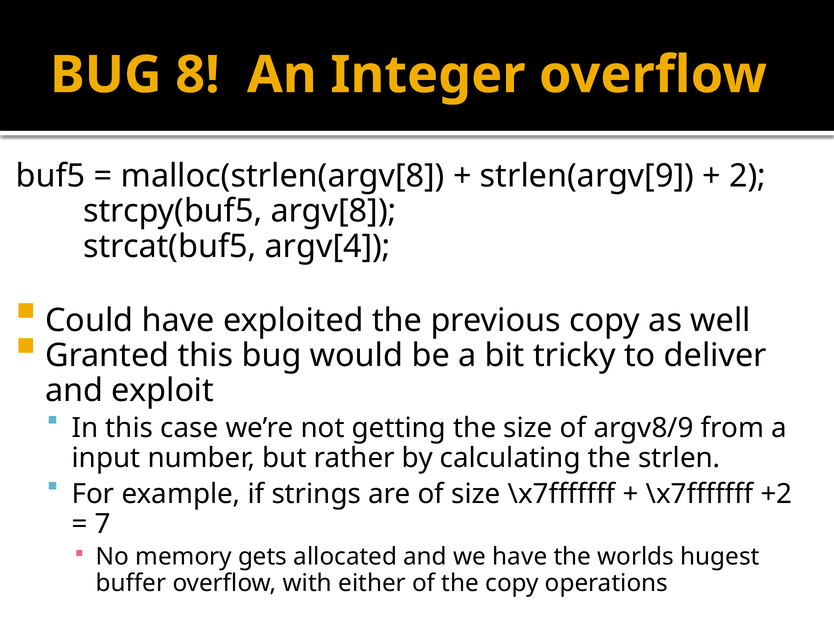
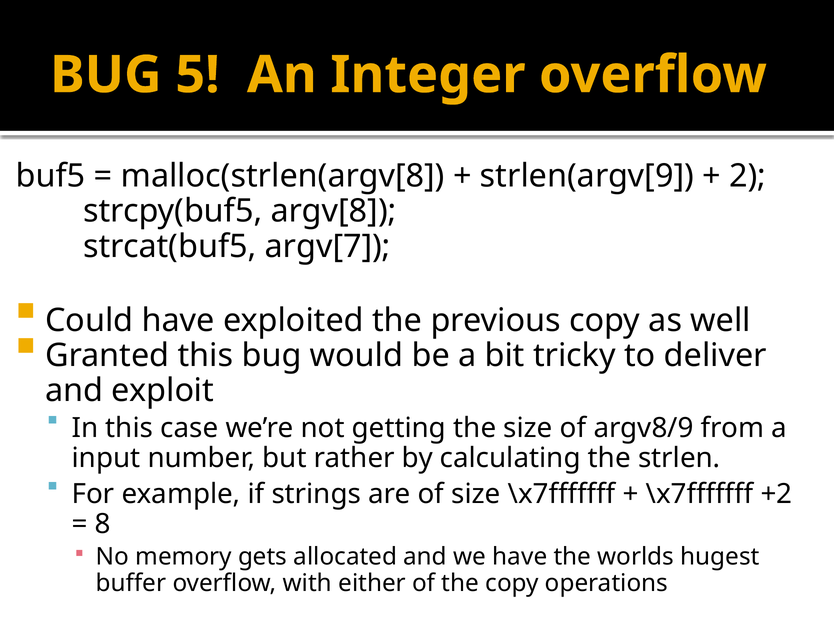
8: 8 -> 5 (198, 75)
argv[4: argv[4 -> argv[7 (328, 246)
7: 7 -> 8 (103, 524)
